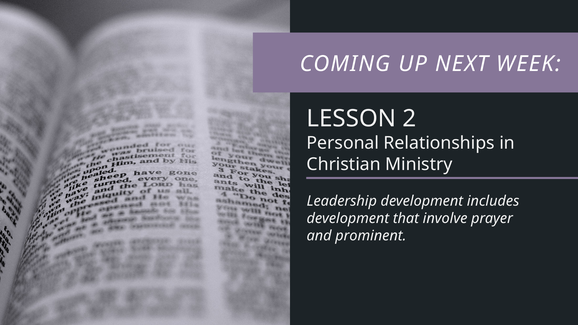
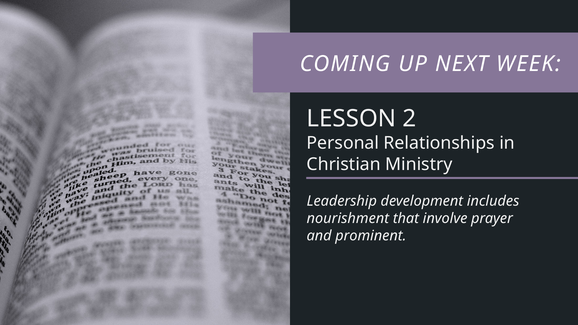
development: development -> nourishment (348, 218)
